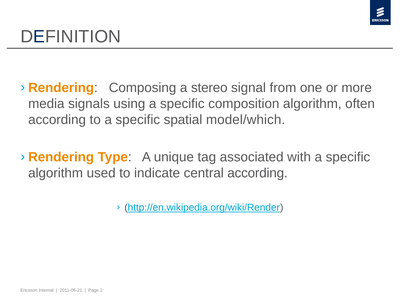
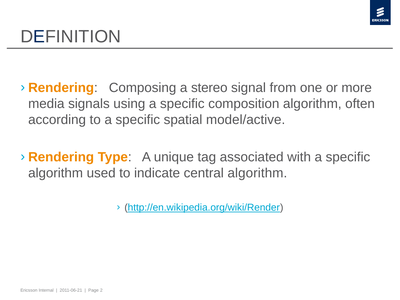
model/which: model/which -> model/active (246, 120)
central according: according -> algorithm (257, 173)
